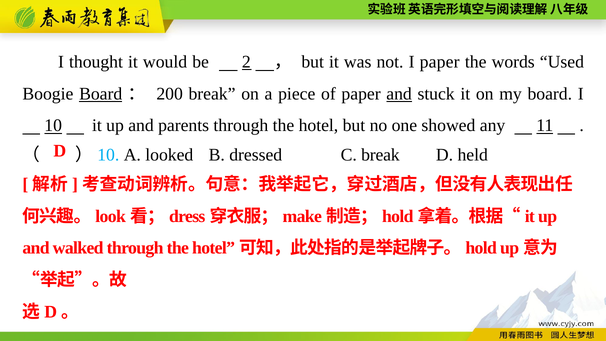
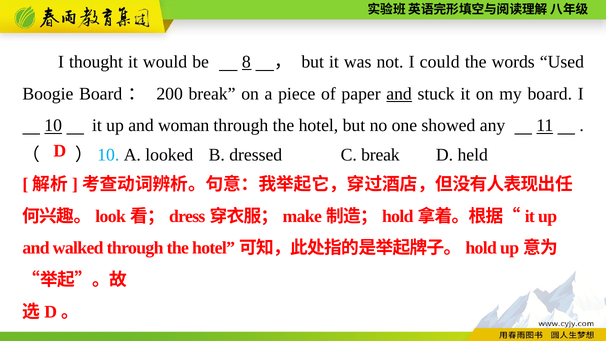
2: 2 -> 8 (246, 62)
I paper: paper -> could (440, 62)
Board underline: present -> none (101, 94)
parents: parents -> woman (184, 126)
